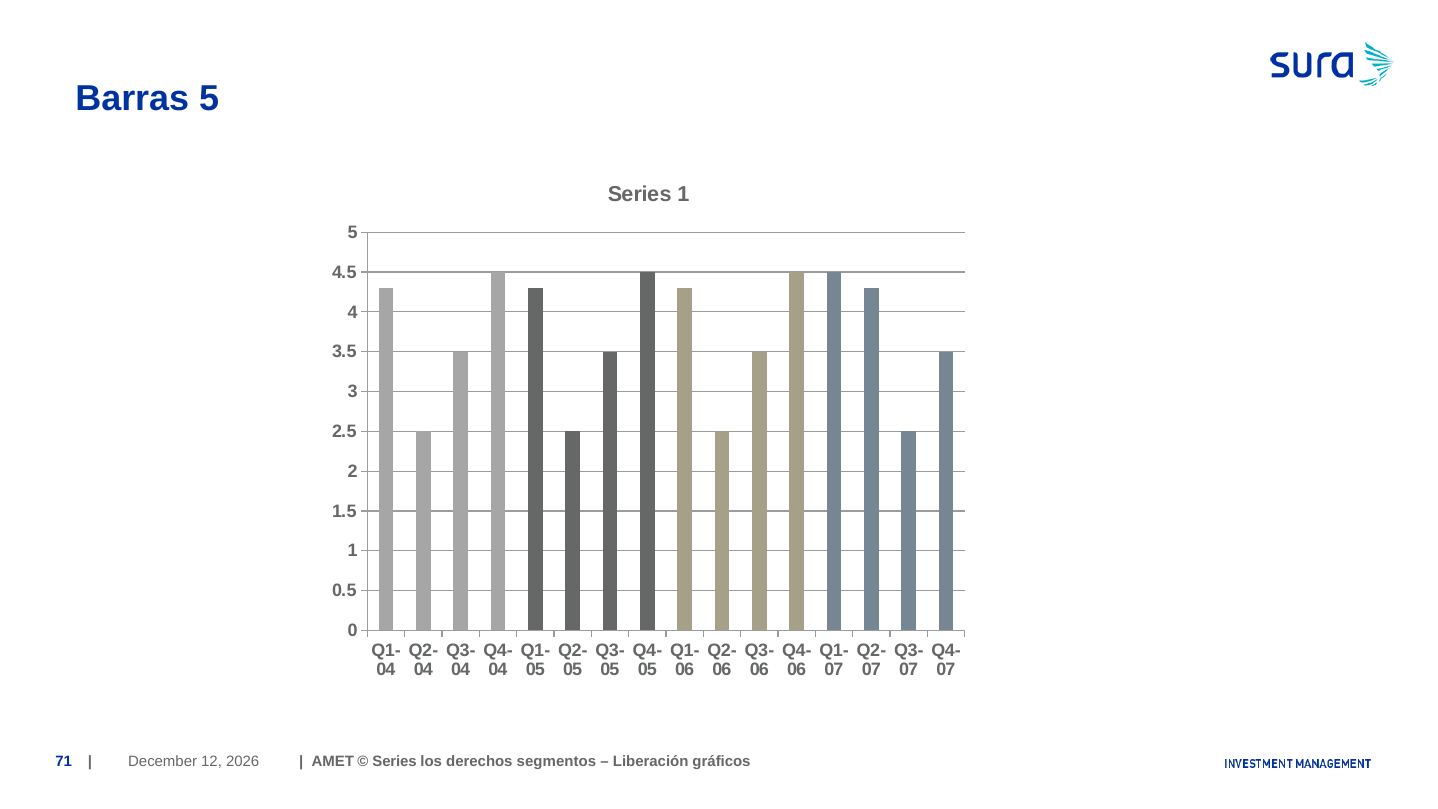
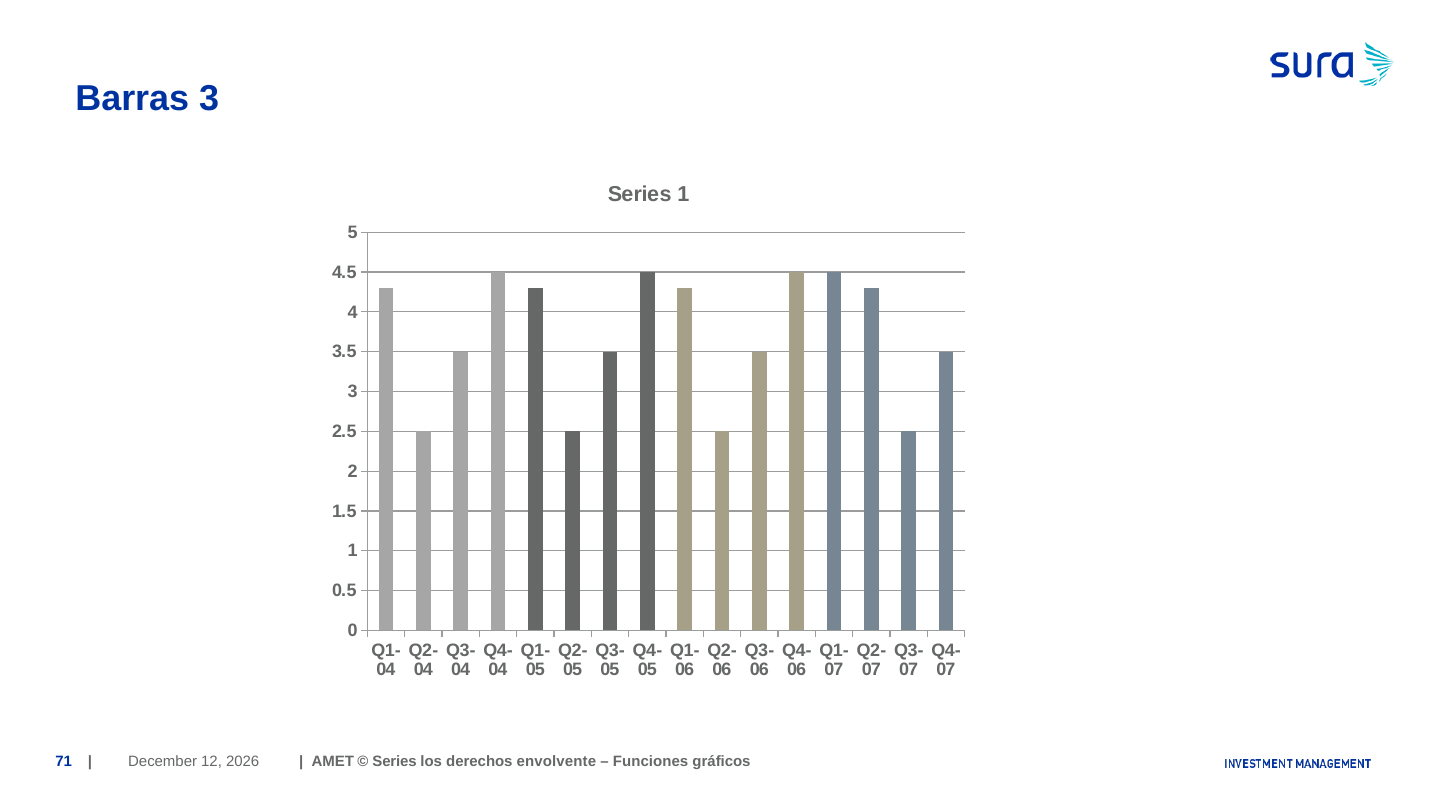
Barras 5: 5 -> 3 (209, 98)
segmentos: segmentos -> envolvente (556, 761)
Liberación: Liberación -> Funciones (651, 761)
